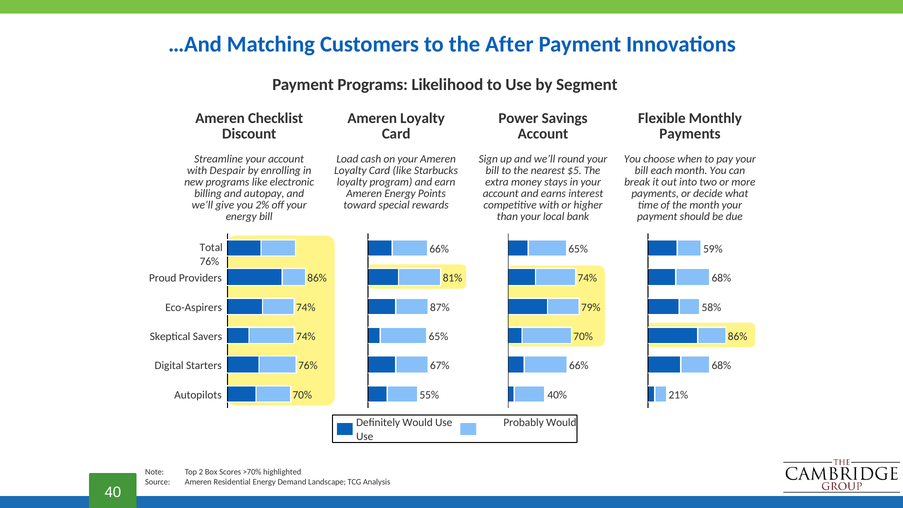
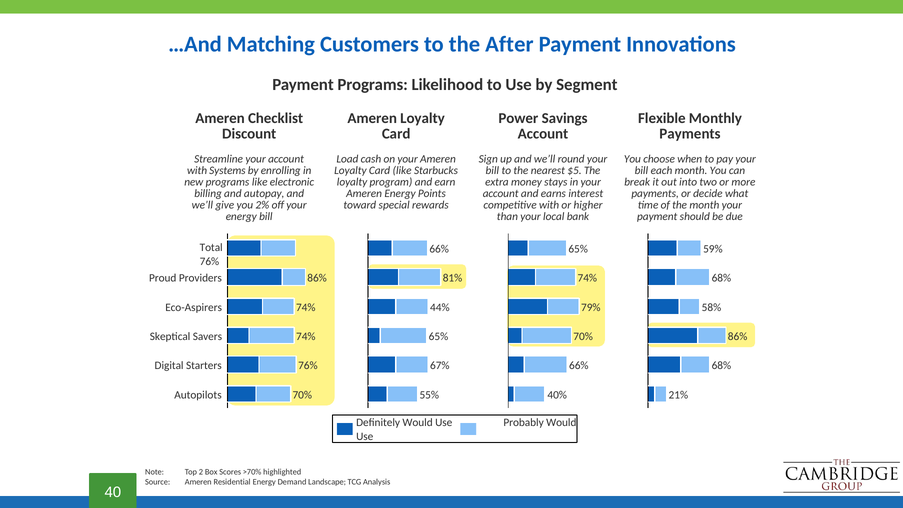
Despair: Despair -> Systems (227, 170)
87%: 87% -> 44% (440, 308)
